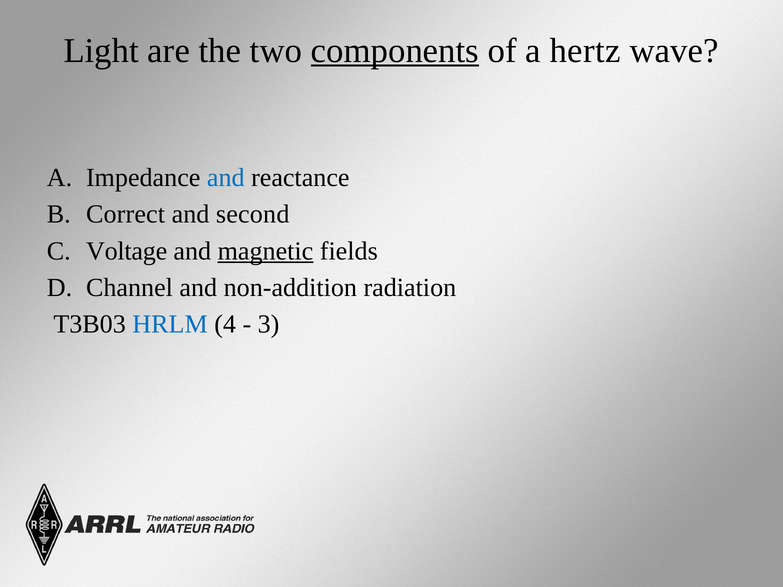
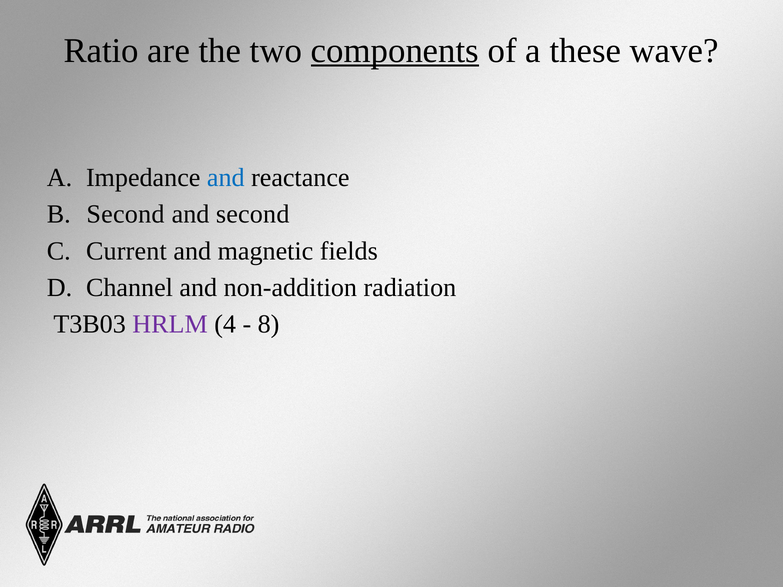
Light: Light -> Ratio (101, 51)
hertz: hertz -> these (585, 51)
Correct: Correct -> Second (125, 214)
Voltage: Voltage -> Current (126, 251)
magnetic underline: present -> none (265, 251)
HRLM colour: blue -> purple (170, 324)
3: 3 -> 8 (269, 324)
